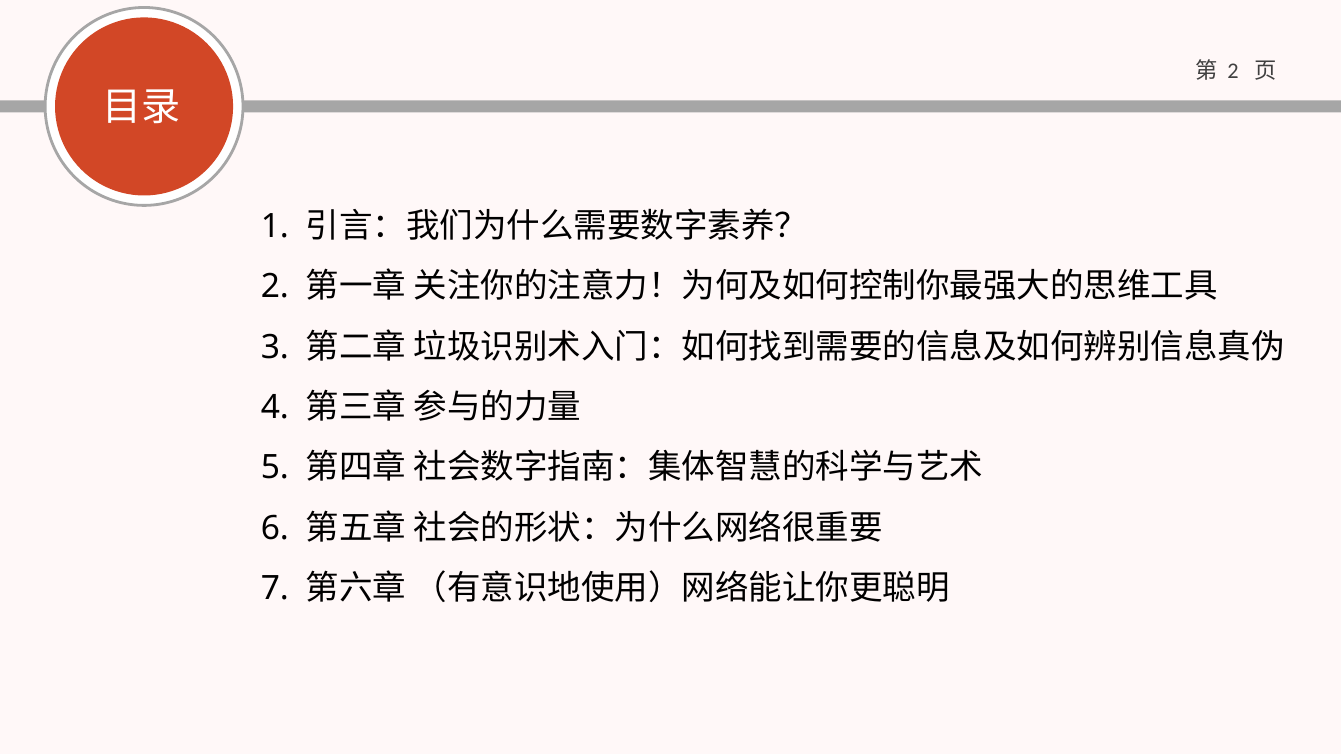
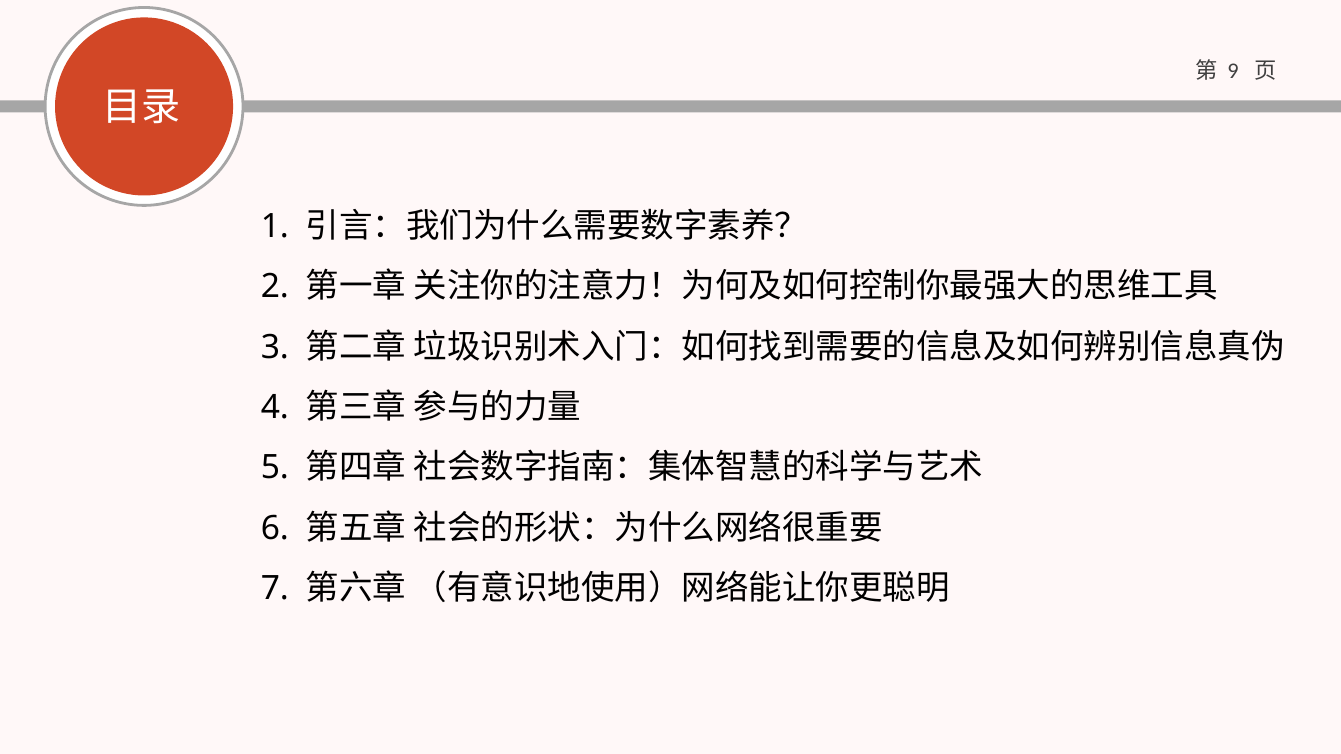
2: 2 -> 9 (1233, 71)
